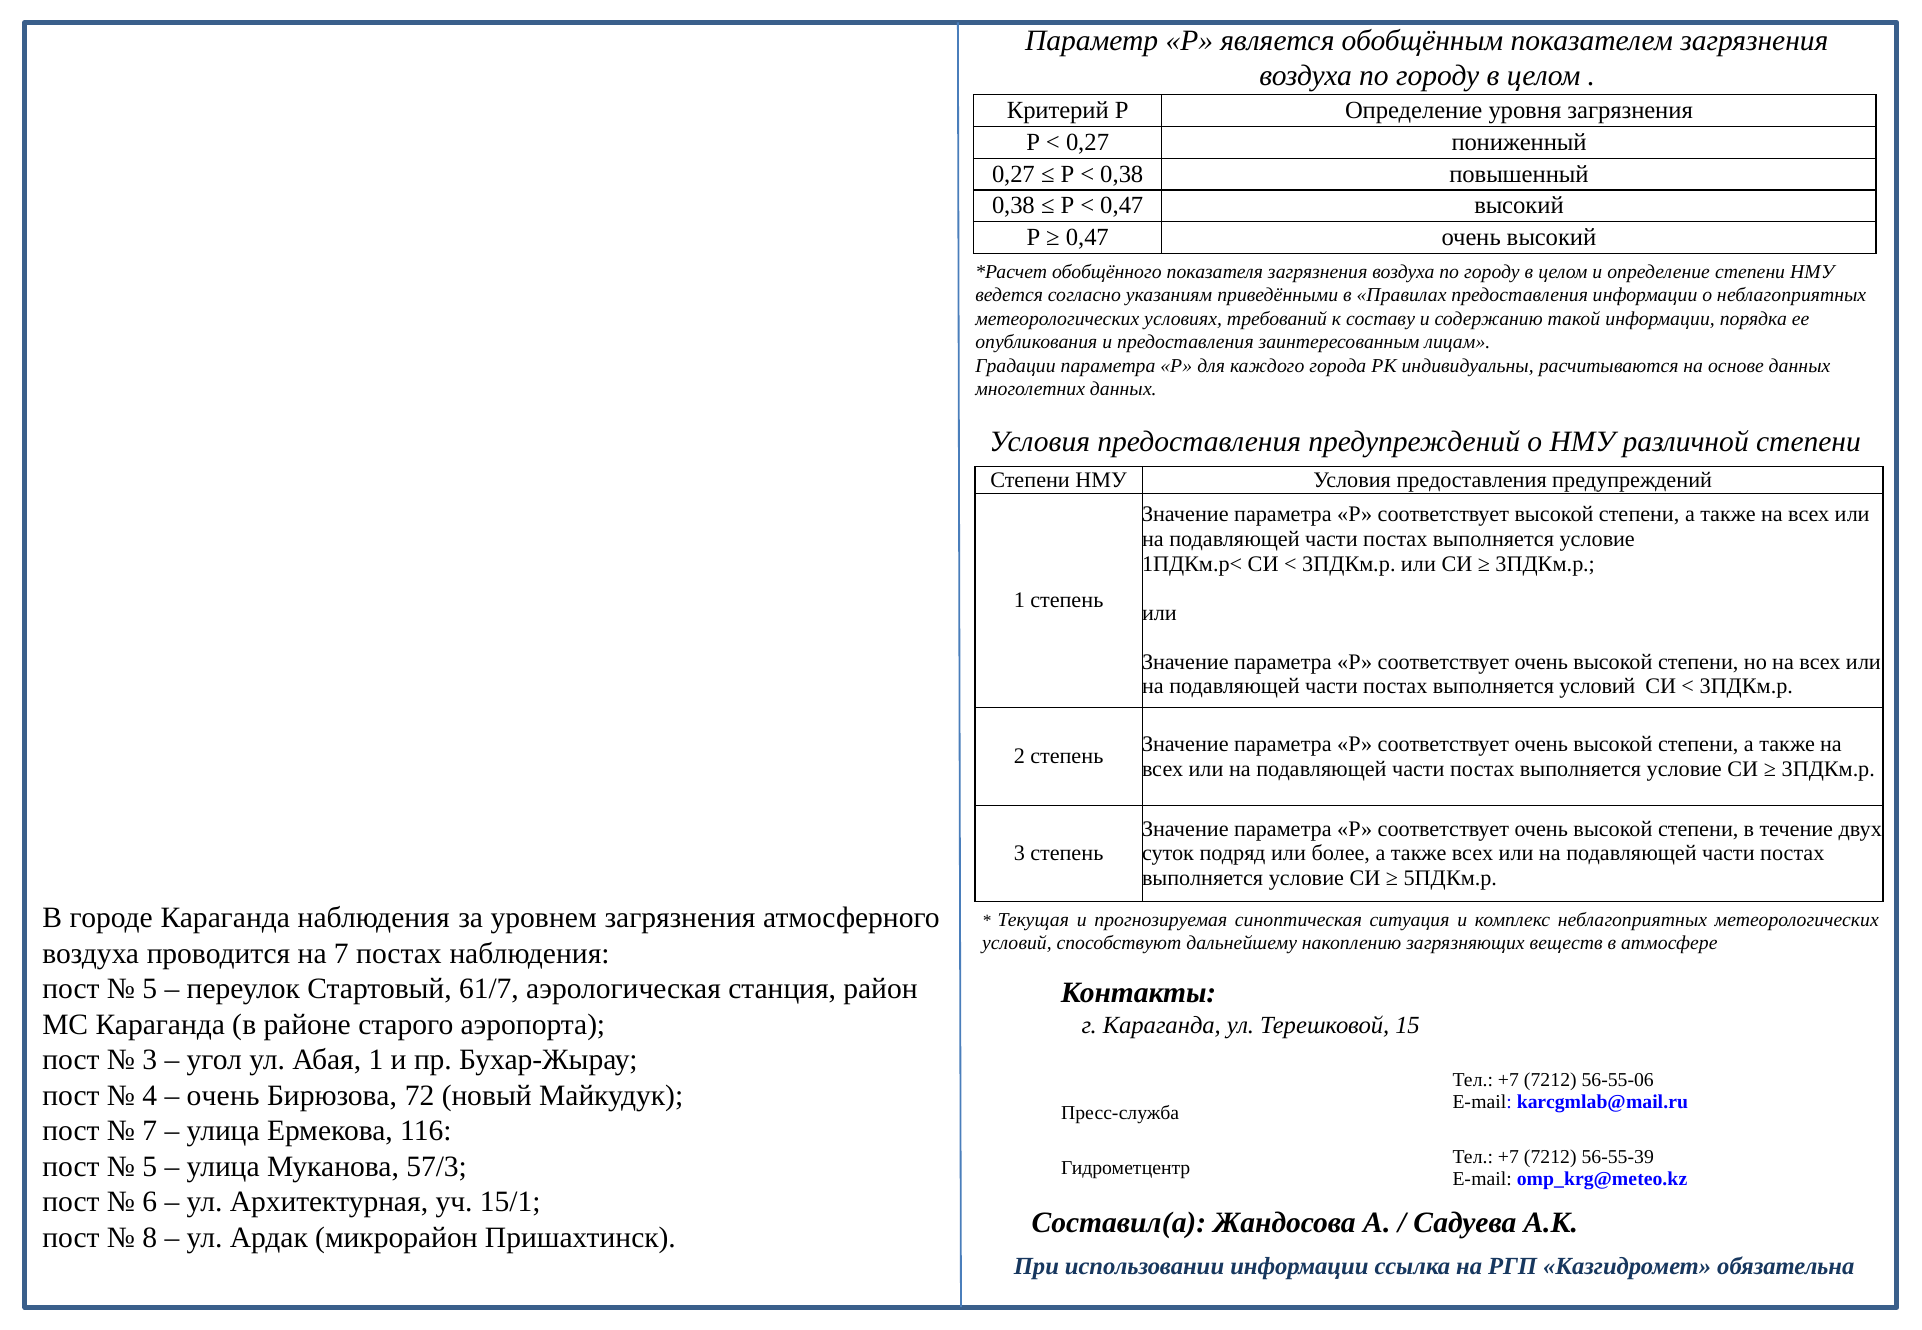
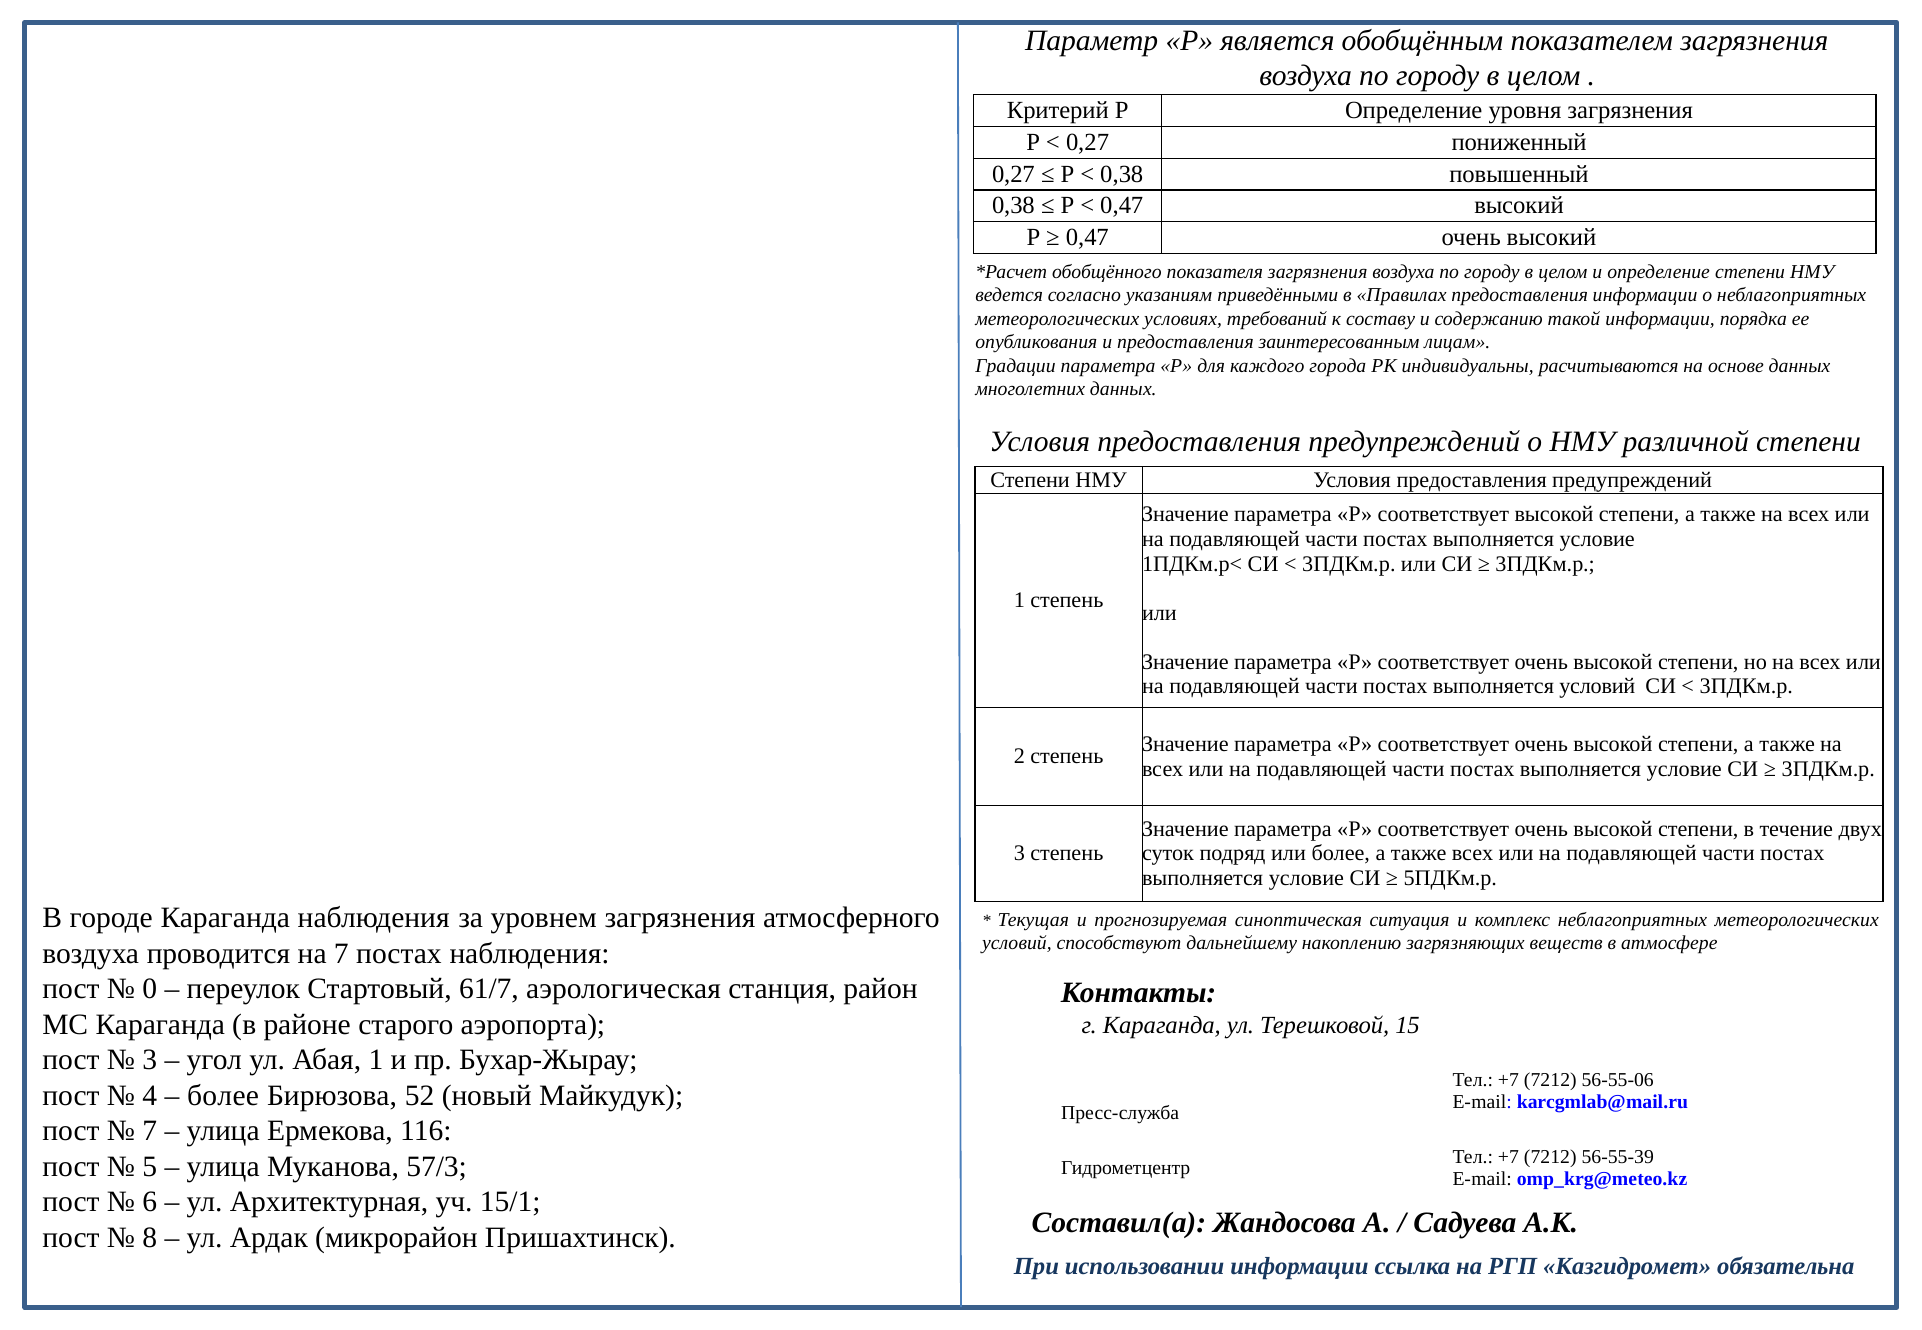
5: 5 -> 0 (150, 989)
очень: очень -> более (223, 1096)
72: 72 -> 52 (420, 1096)
